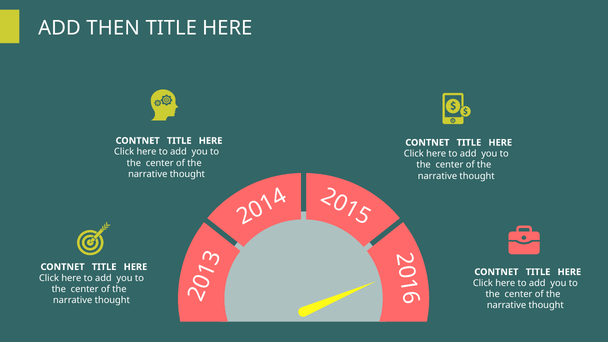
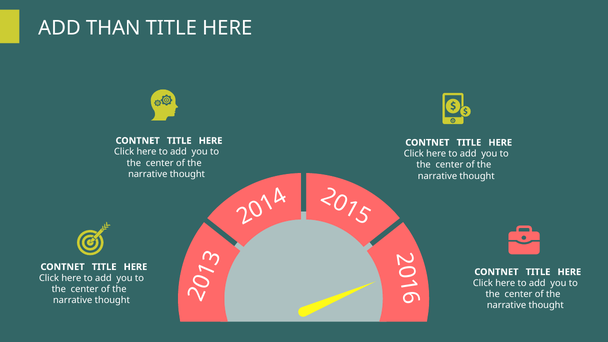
THEN: THEN -> THAN (113, 28)
